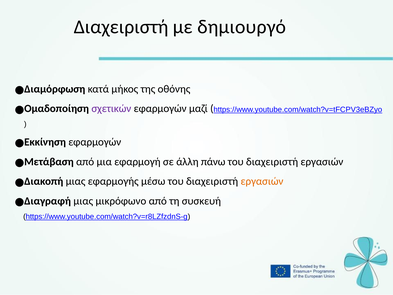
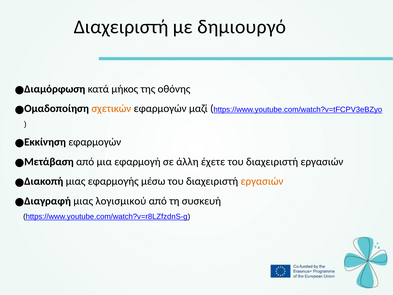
σχετικών colour: purple -> orange (111, 109)
πάνω: πάνω -> έχετε (213, 162)
μικρόφωνο: μικρόφωνο -> λογισμικού (121, 201)
